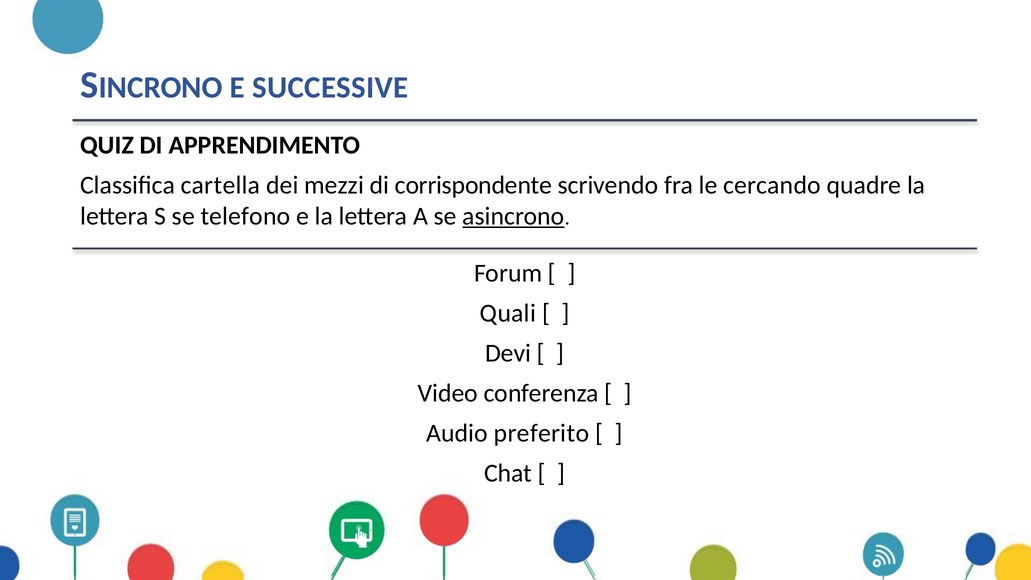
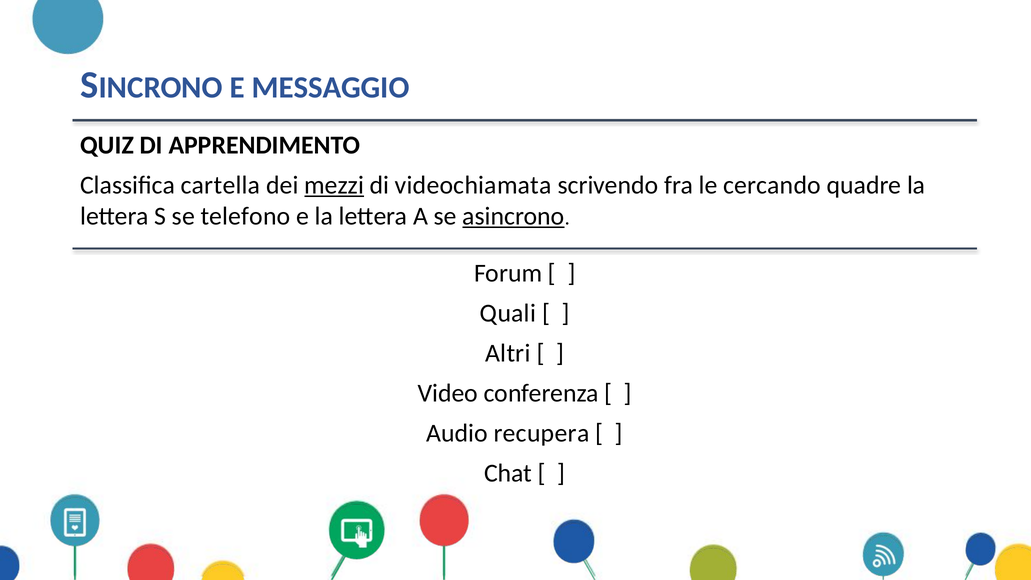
SUCCESSIVE: SUCCESSIVE -> MESSAGGIO (331, 88)
mezzi underline: none -> present (334, 185)
corrispondente: corrispondente -> videochiamata (473, 185)
Devi: Devi -> Altri (508, 353)
preferito: preferito -> recupera (542, 433)
